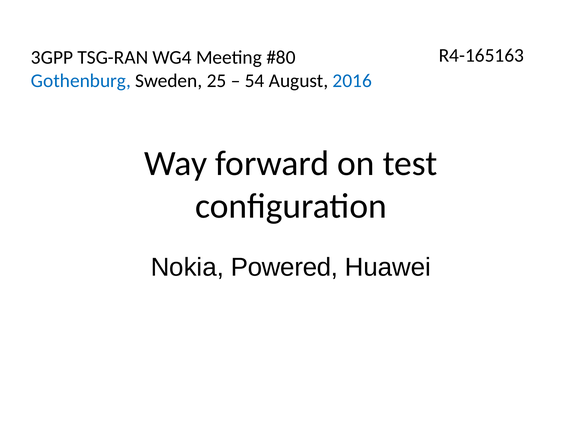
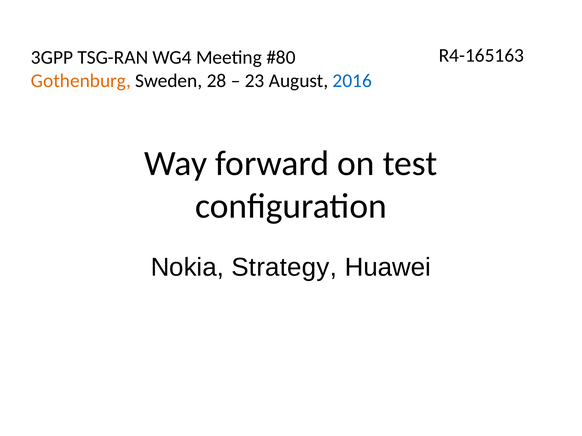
Gothenburg colour: blue -> orange (81, 81)
25: 25 -> 28 (217, 81)
54: 54 -> 23 (255, 81)
Powered: Powered -> Strategy (284, 268)
